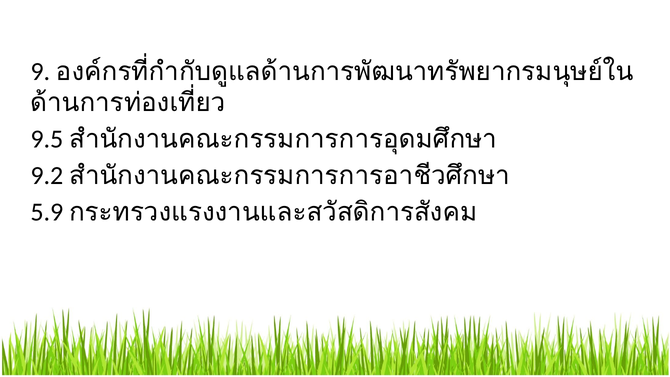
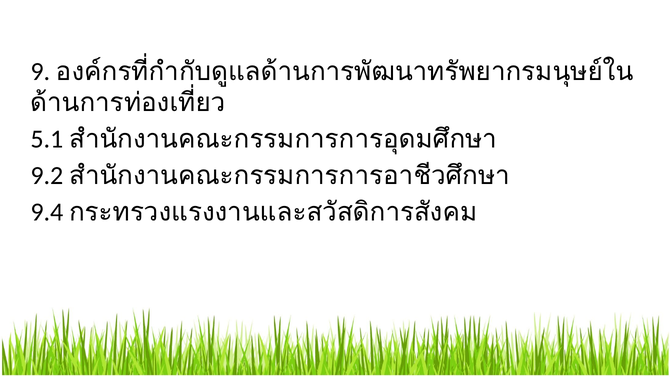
9.5: 9.5 -> 5.1 (47, 139)
5.9: 5.9 -> 9.4 (47, 212)
